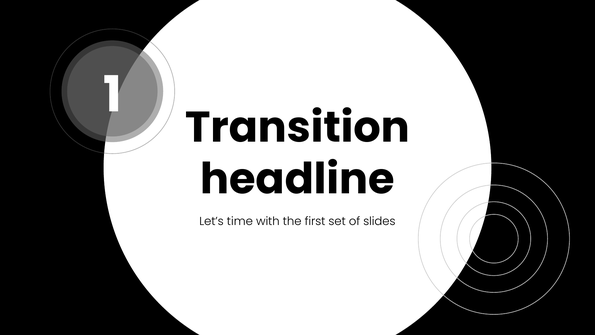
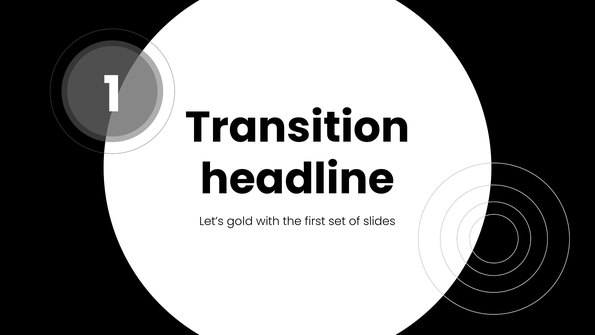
time: time -> gold (240, 221)
